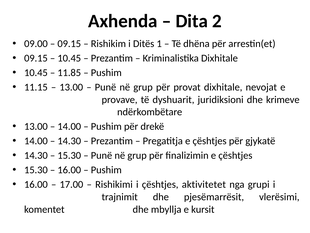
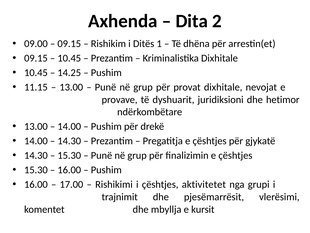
11.85: 11.85 -> 14.25 (69, 73)
krimeve: krimeve -> hetimor (283, 99)
